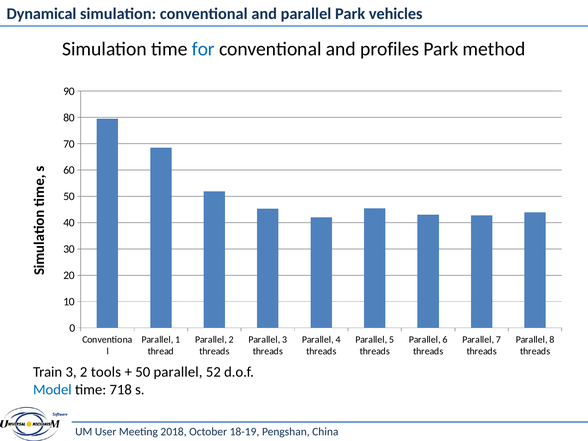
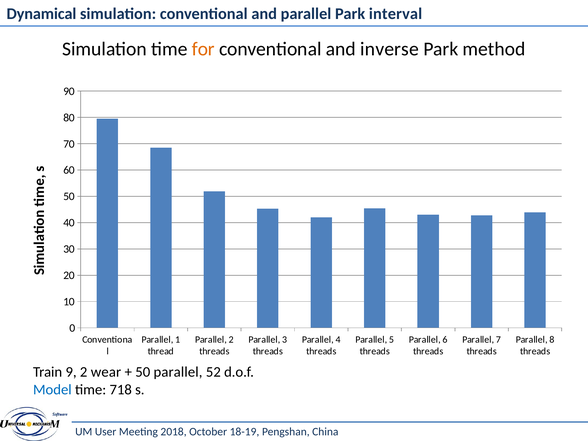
vehicles: vehicles -> interval (396, 14)
for colour: blue -> orange (203, 49)
profiles: profiles -> inverse (390, 49)
Train 3: 3 -> 9 (71, 372)
tools: tools -> wear (106, 372)
